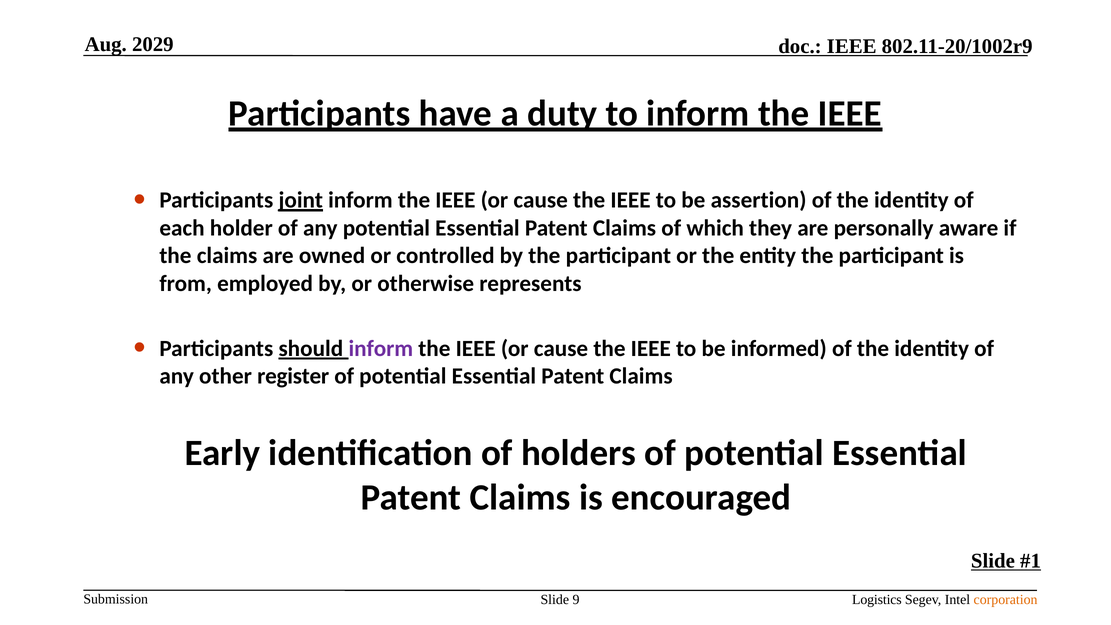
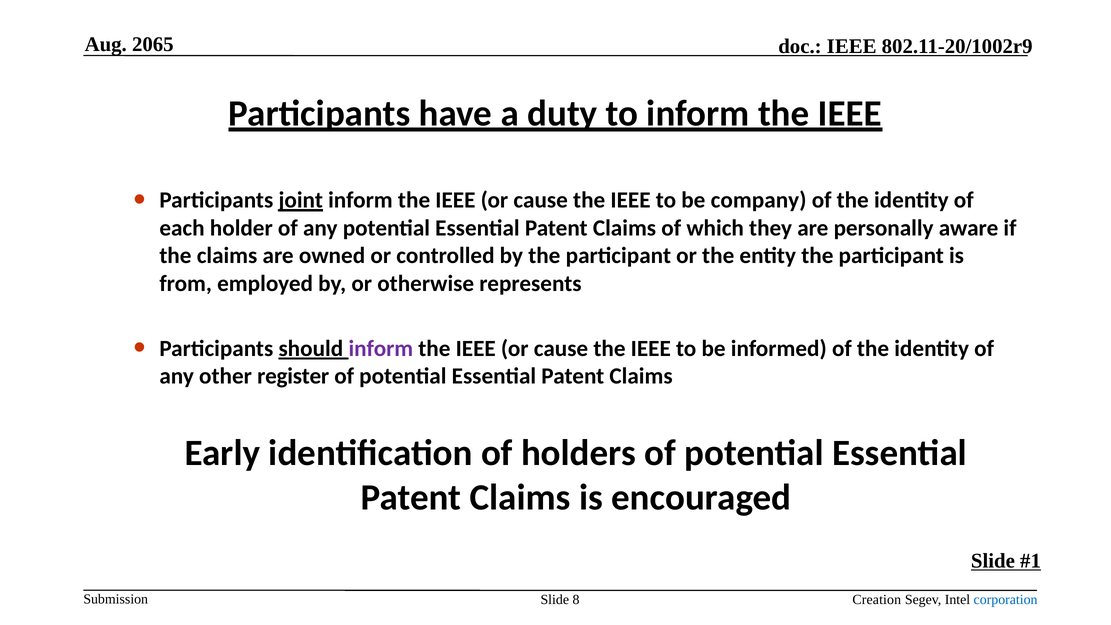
2029: 2029 -> 2065 (153, 44)
assertion: assertion -> company (759, 200)
9: 9 -> 8 (576, 599)
Logistics: Logistics -> Creation (877, 599)
corporation colour: orange -> blue (1006, 599)
